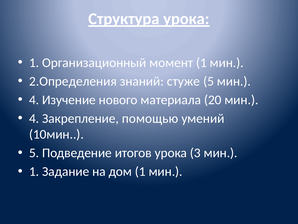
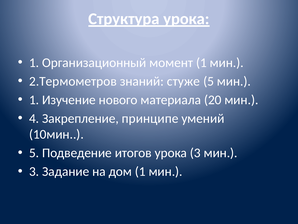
2.Определения: 2.Определения -> 2.Термометров (73, 81)
4: 4 -> 1 (34, 100)
помощью: помощью -> принципе (150, 118)
1: 1 -> 3 (34, 171)
